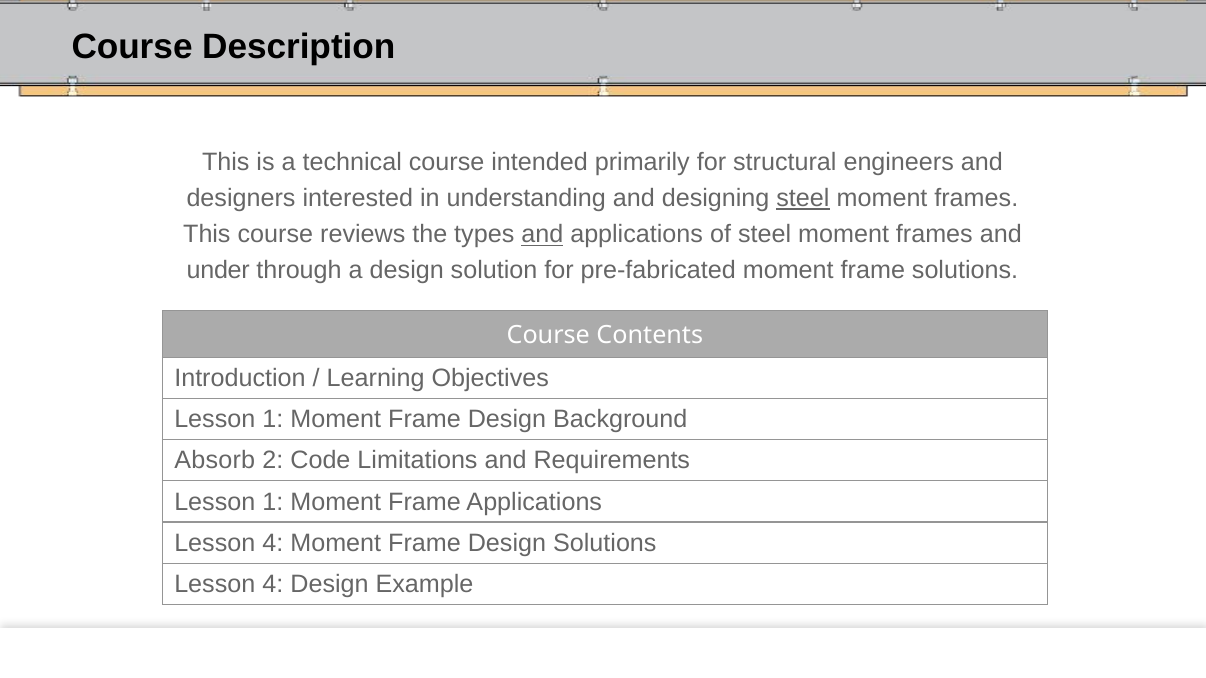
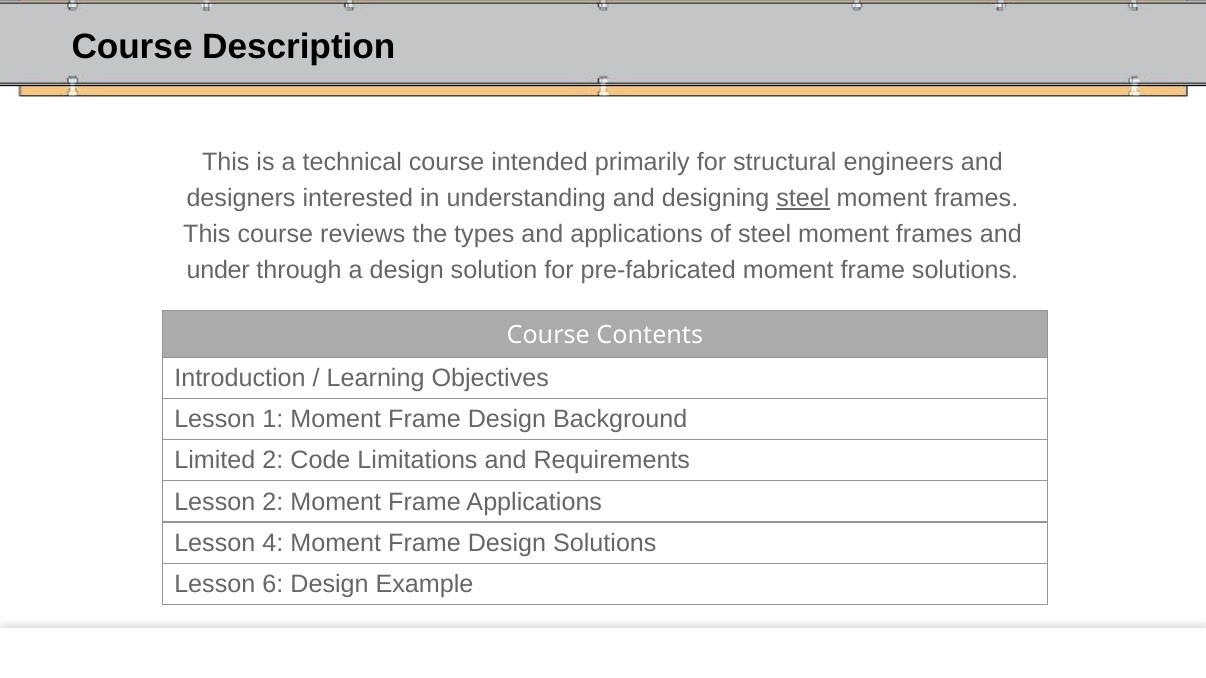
and underline: present -> none (542, 235)
Absorb: Absorb -> Limited (215, 461)
1: 1 -> 2 (273, 502)
4: 4 -> 6 (273, 585)
